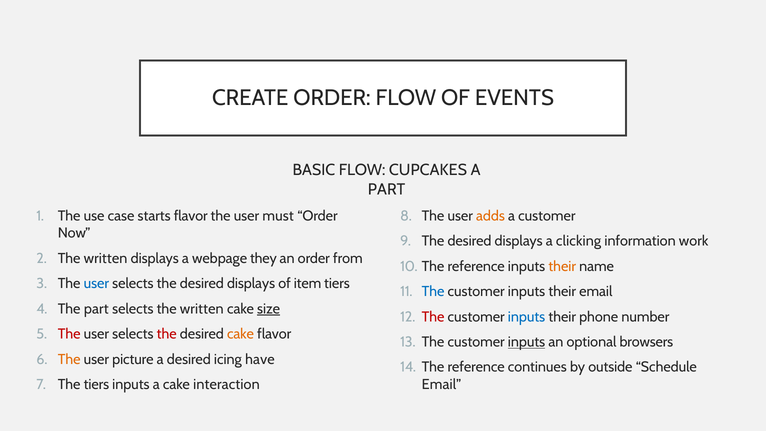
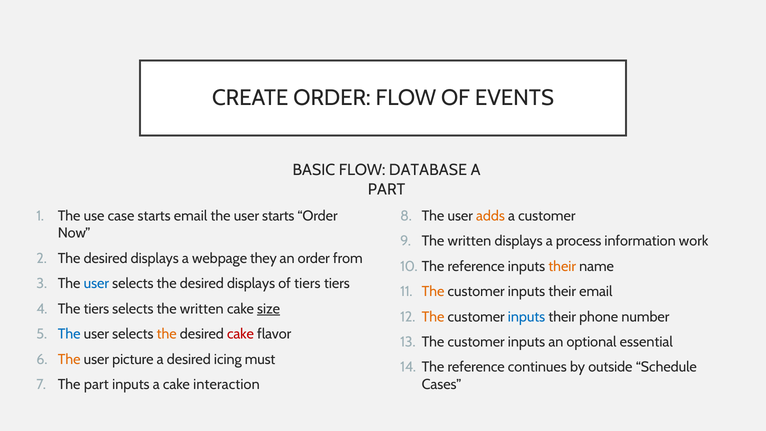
CUPCAKES: CUPCAKES -> DATABASE (428, 170)
starts flavor: flavor -> email (191, 216)
user must: must -> starts (278, 216)
desired: desired -> written (469, 241)
clicking: clicking -> process (579, 241)
written: written -> desired (106, 258)
of item: item -> tiers (307, 284)
The colour: blue -> orange (433, 291)
The part: part -> tiers (96, 309)
The colour: red -> orange (433, 317)
The colour: red -> blue (69, 334)
the colour: red -> orange (167, 334)
cake colour: orange -> red (240, 334)
inputs underline: present -> none (527, 342)
browsers: browsers -> essential (646, 342)
have: have -> must (260, 359)
The tiers: tiers -> part (96, 384)
Email: Email -> Cases (442, 384)
